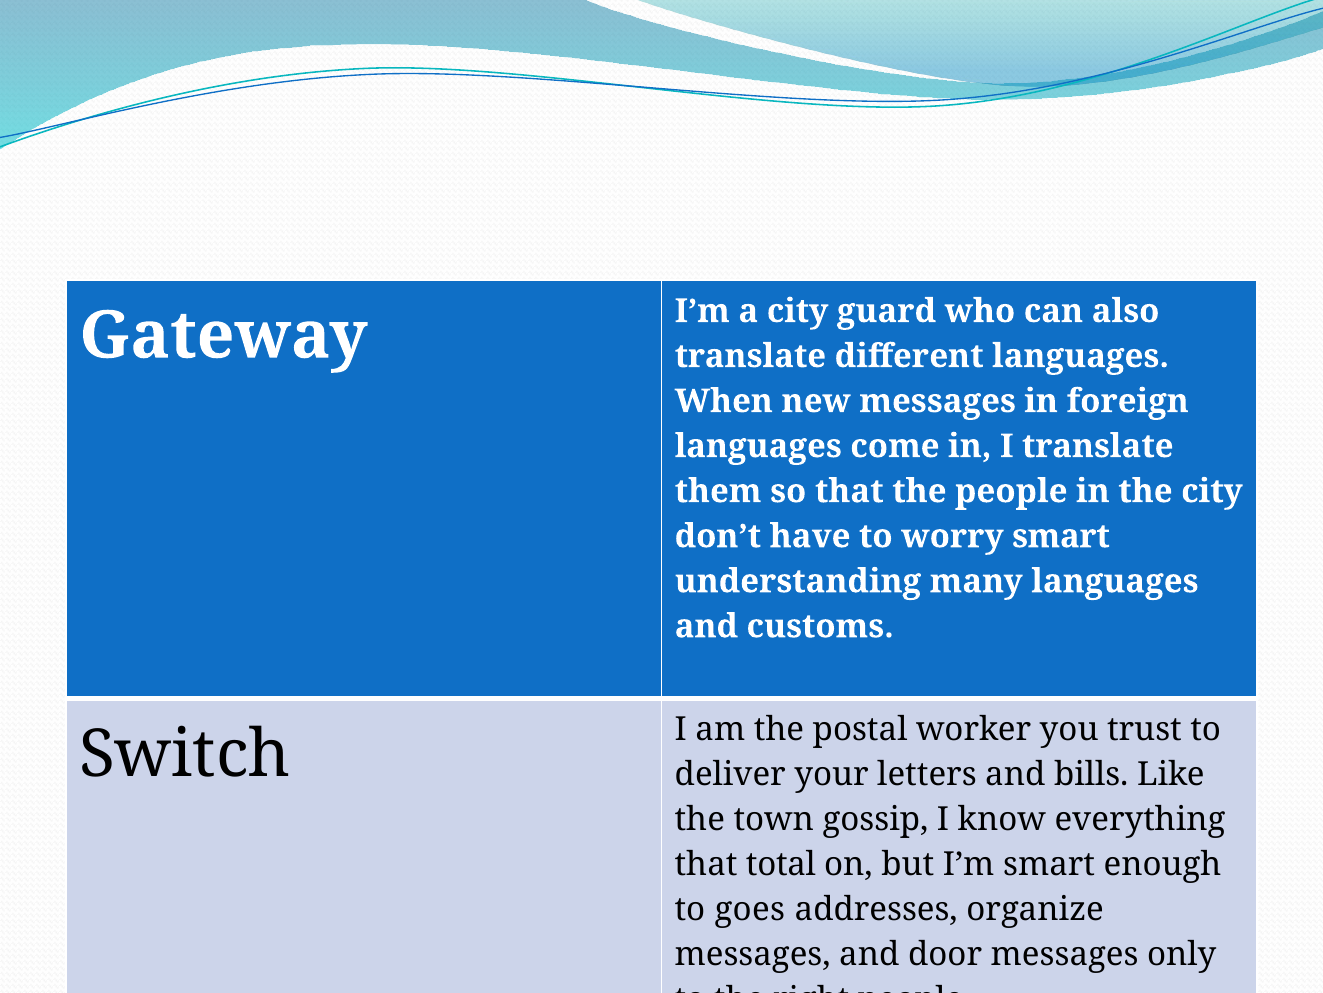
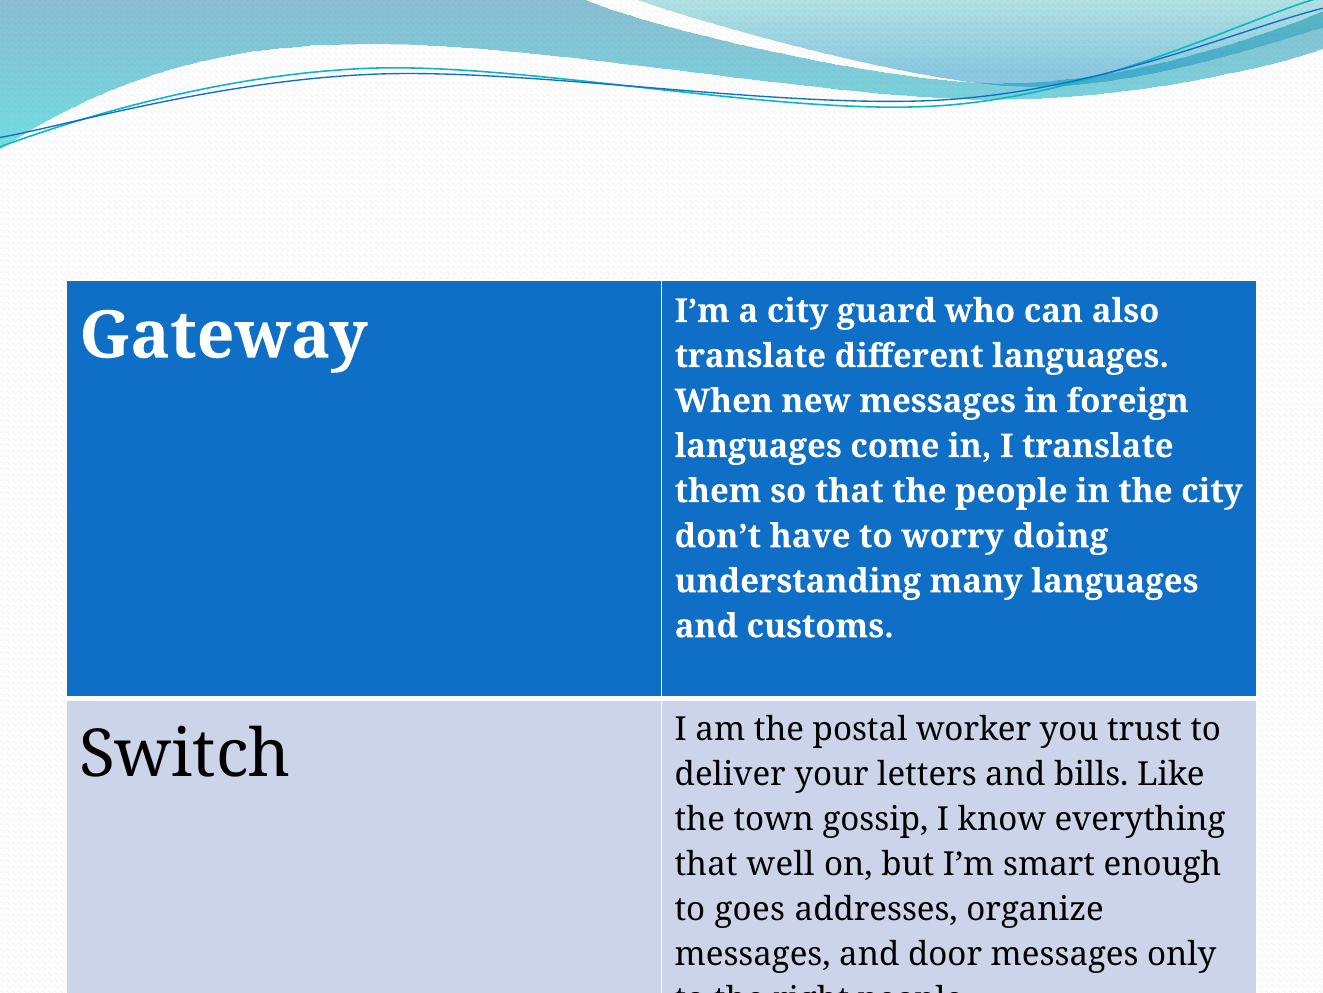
worry smart: smart -> doing (1061, 536)
total: total -> well (781, 864)
